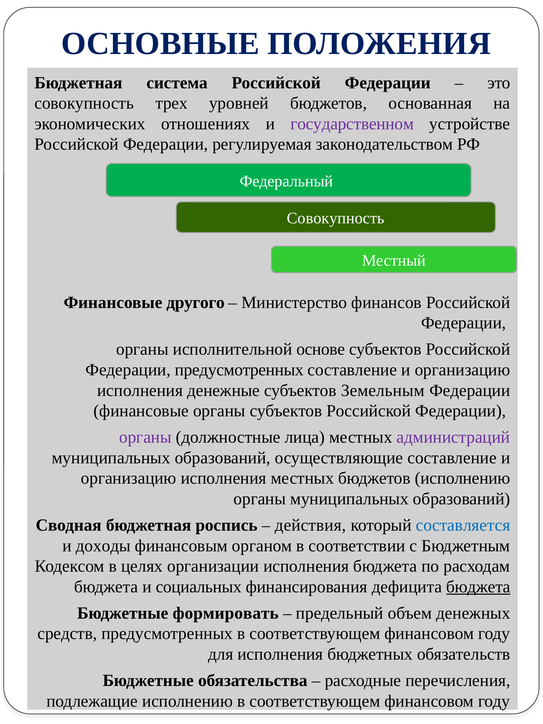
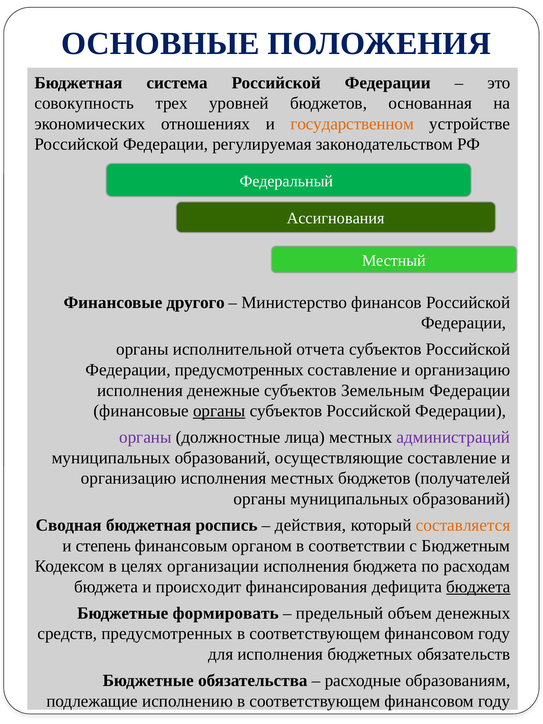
государственном colour: purple -> orange (352, 124)
Совокупность: Совокупность -> Ассигнования (336, 218)
основе: основе -> отчета (321, 349)
органы underline: none -> present (219, 411)
бюджетов исполнению: исполнению -> получателей (463, 478)
составляется colour: blue -> orange (463, 525)
доходы: доходы -> степень (103, 546)
социальных: социальных -> происходит (199, 587)
перечисления: перечисления -> образованиям (458, 681)
